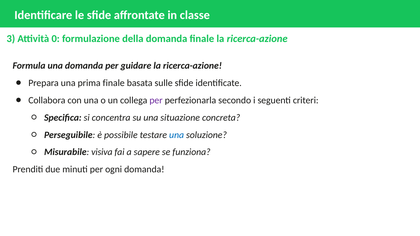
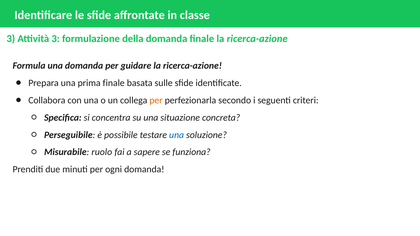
Attività 0: 0 -> 3 (56, 39)
per colour: purple -> orange (156, 100)
visiva: visiva -> ruolo (102, 152)
